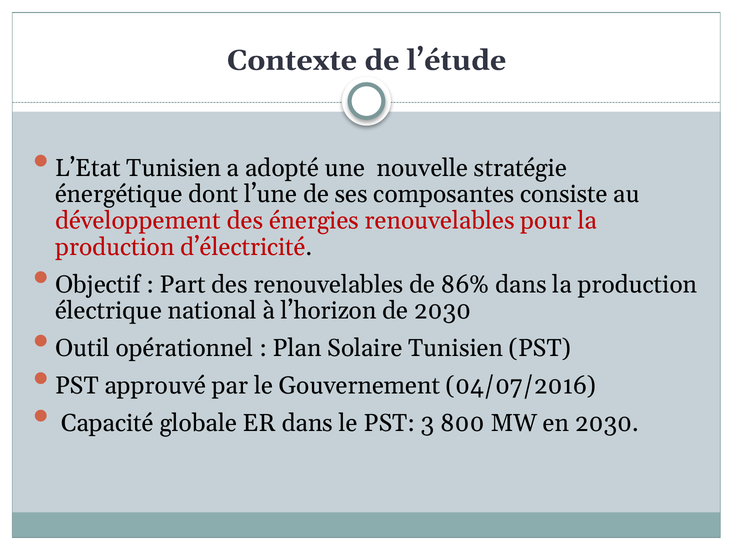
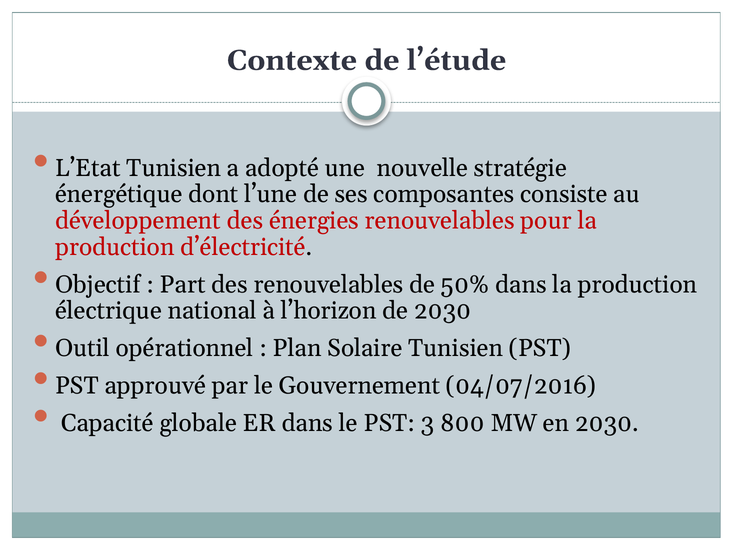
86%: 86% -> 50% (465, 284)
